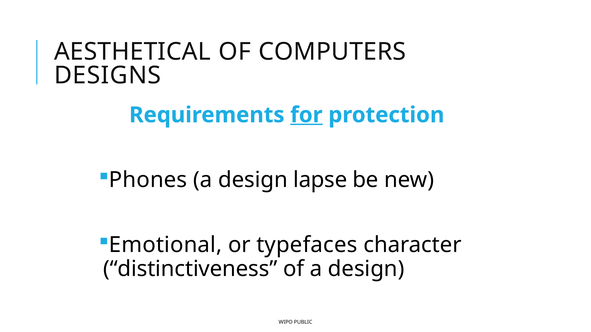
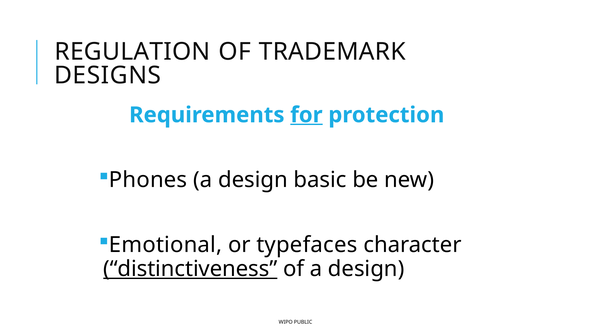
AESTHETICAL: AESTHETICAL -> REGULATION (132, 52)
COMPUTERS: COMPUTERS -> TRADEMARK (332, 52)
lapse: lapse -> basic (320, 180)
distinctiveness underline: none -> present (190, 269)
